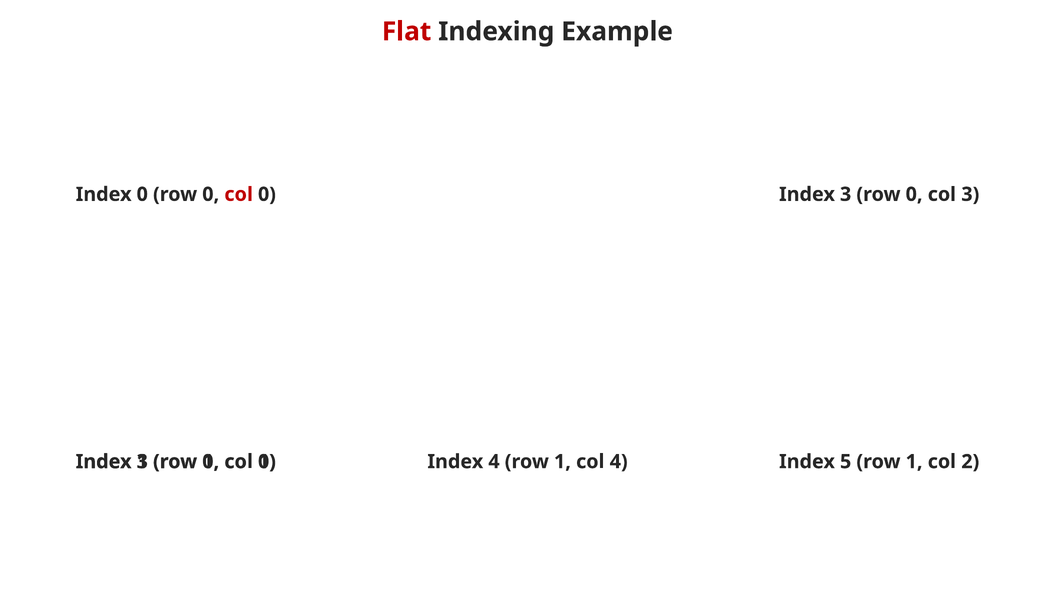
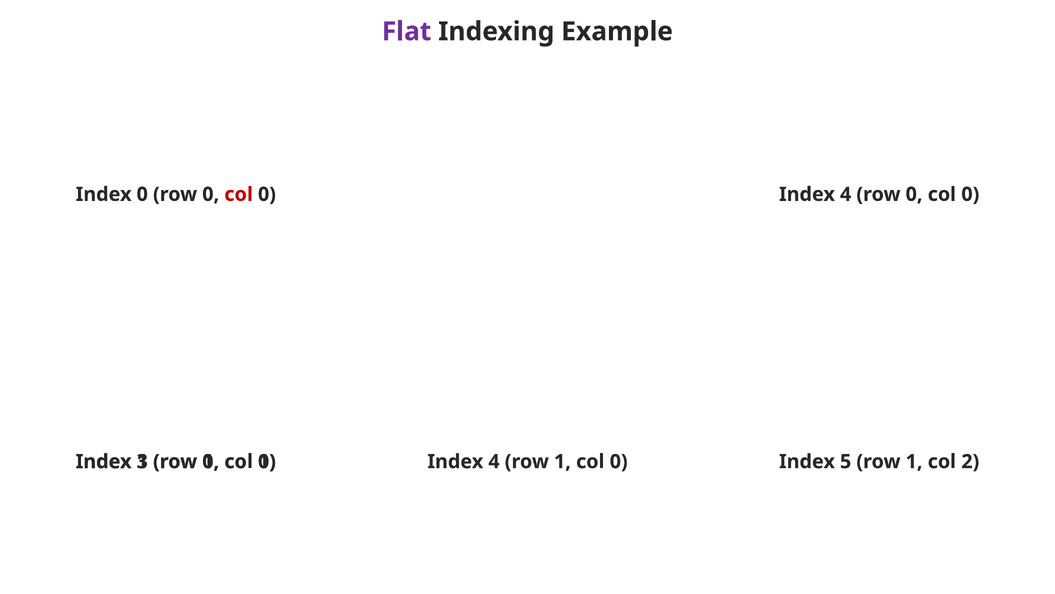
Flat colour: red -> purple (407, 32)
3: 3 -> 4 (846, 194)
3: 3 -> 0 (970, 194)
4: 4 -> 0 (619, 461)
